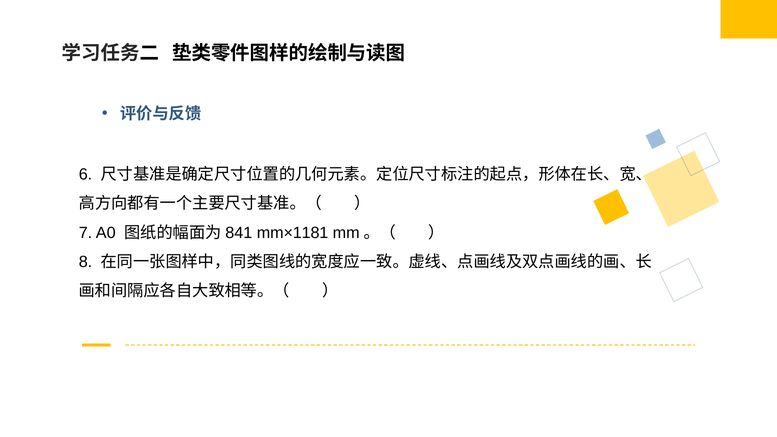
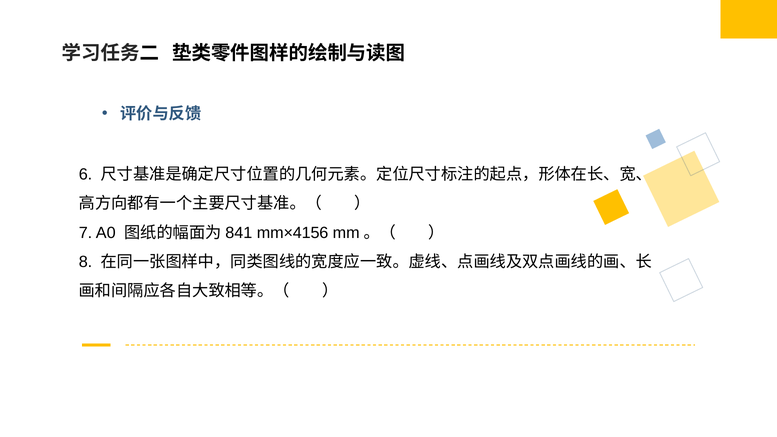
mm×1181: mm×1181 -> mm×4156 (293, 233)
